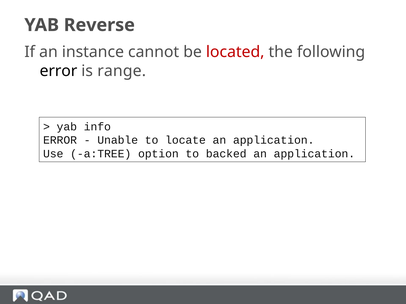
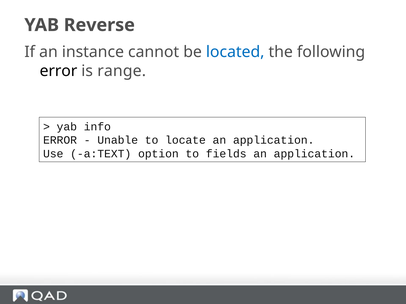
located colour: red -> blue (235, 52)
a:TREE: a:TREE -> a:TEXT (101, 154)
backed: backed -> fields (226, 154)
